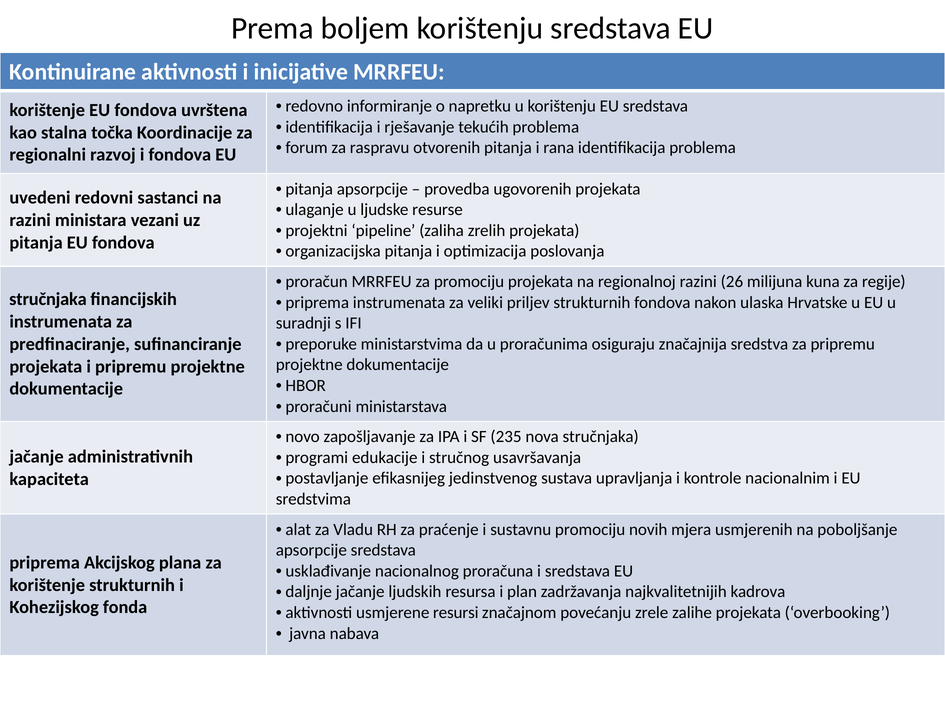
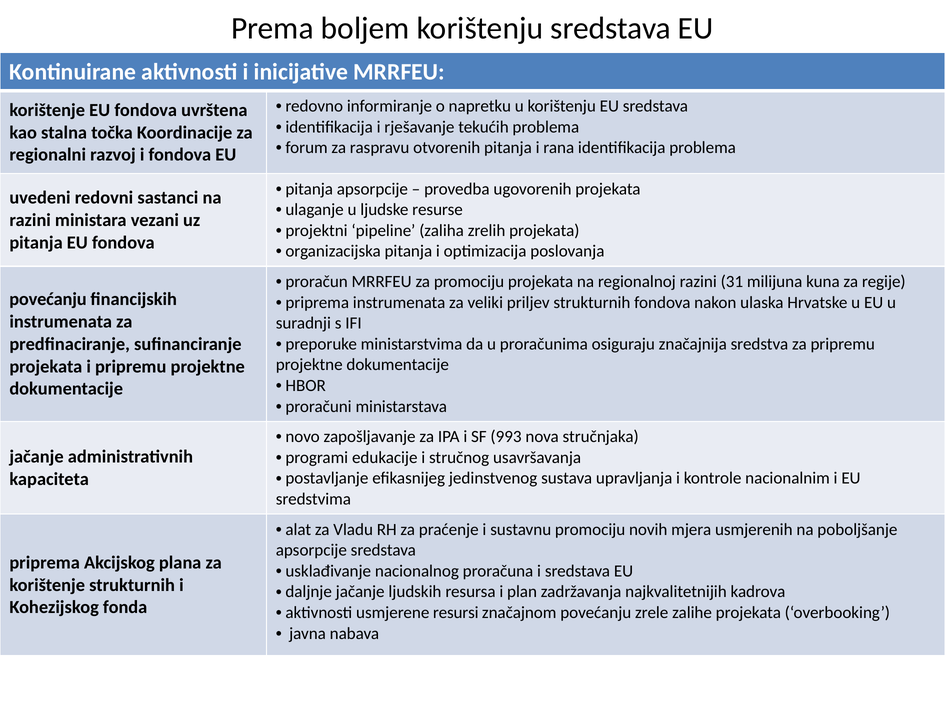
26: 26 -> 31 (732, 282)
stručnjaka: stručnjaka -> povećanju (48, 299)
235: 235 -> 993 (506, 437)
